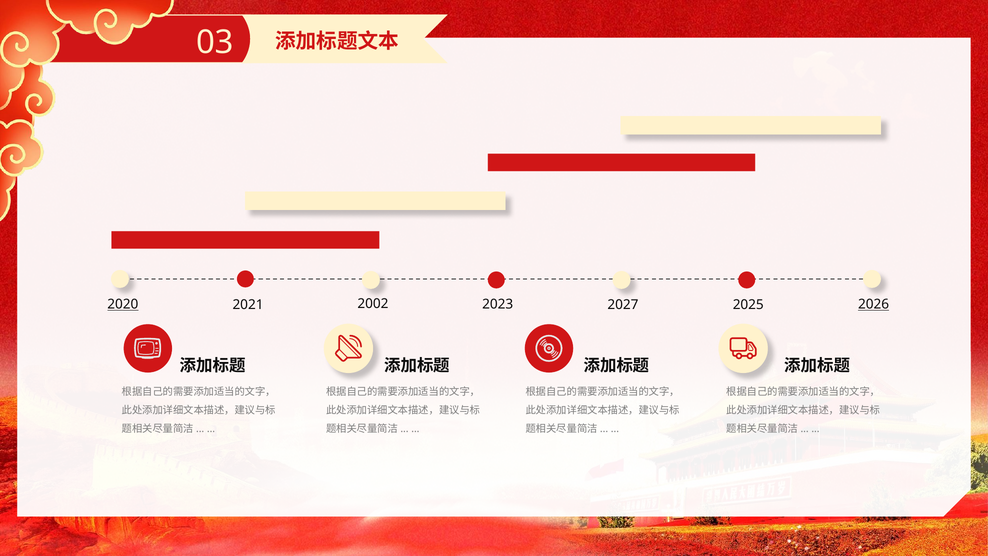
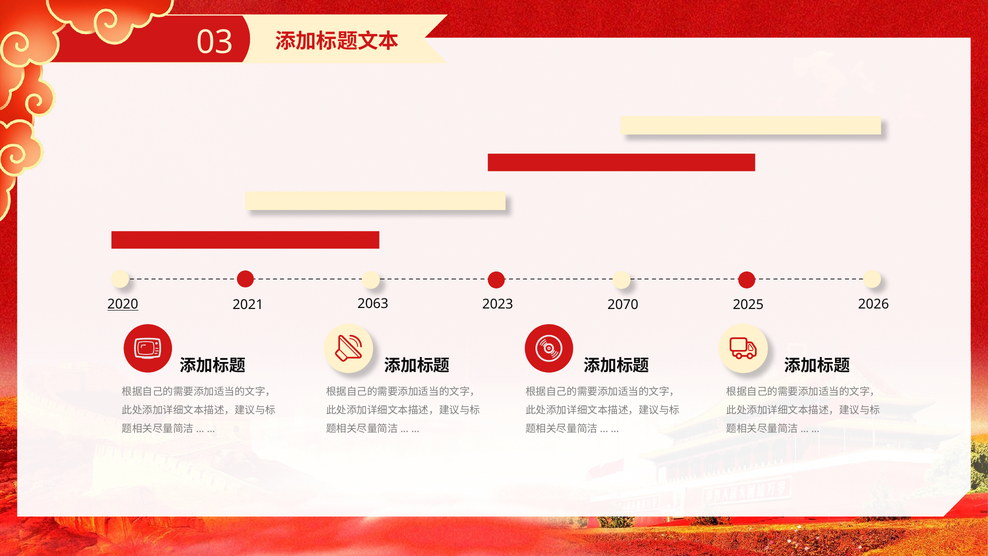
2002: 2002 -> 2063 (373, 304)
2026 underline: present -> none (874, 304)
2027: 2027 -> 2070 (623, 305)
